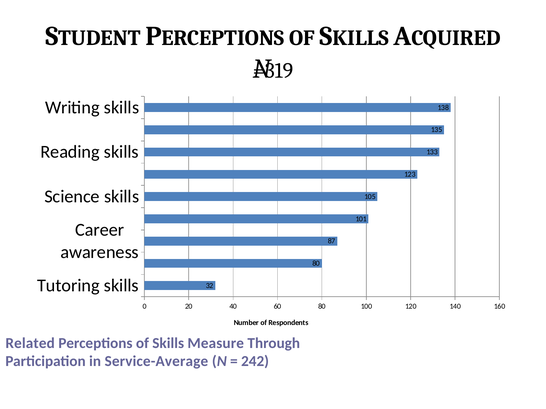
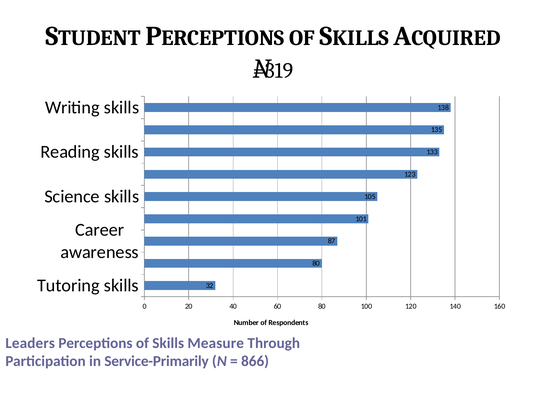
Related: Related -> Leaders (30, 344)
Service-Average: Service-Average -> Service-Primarily (157, 362)
242: 242 -> 866 (255, 362)
